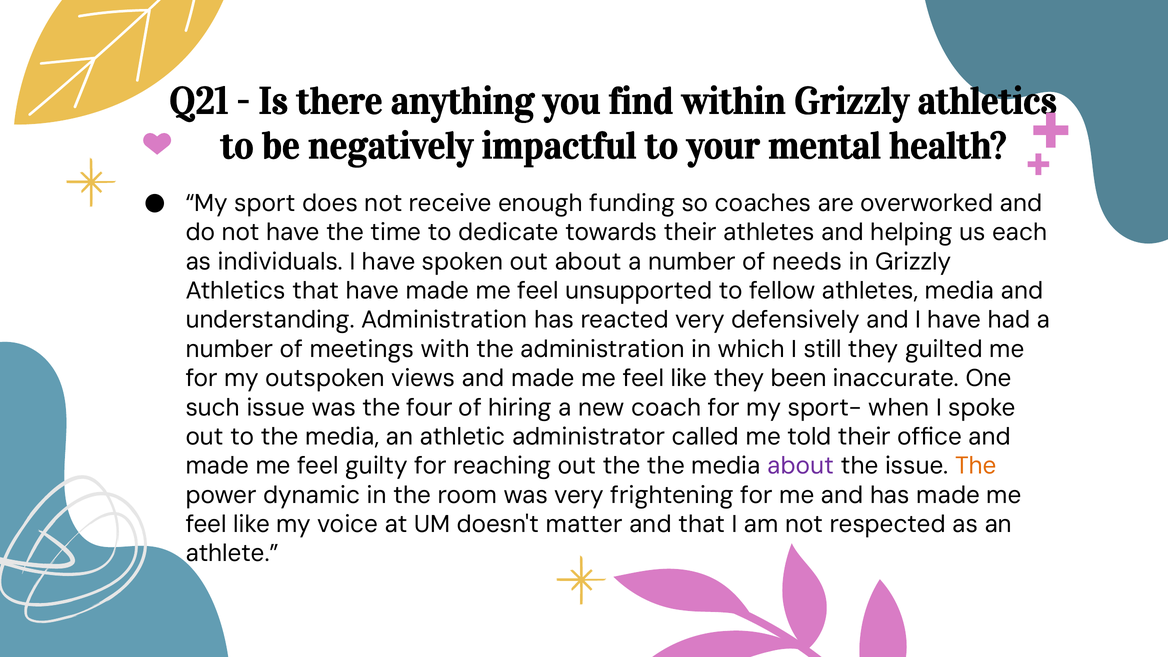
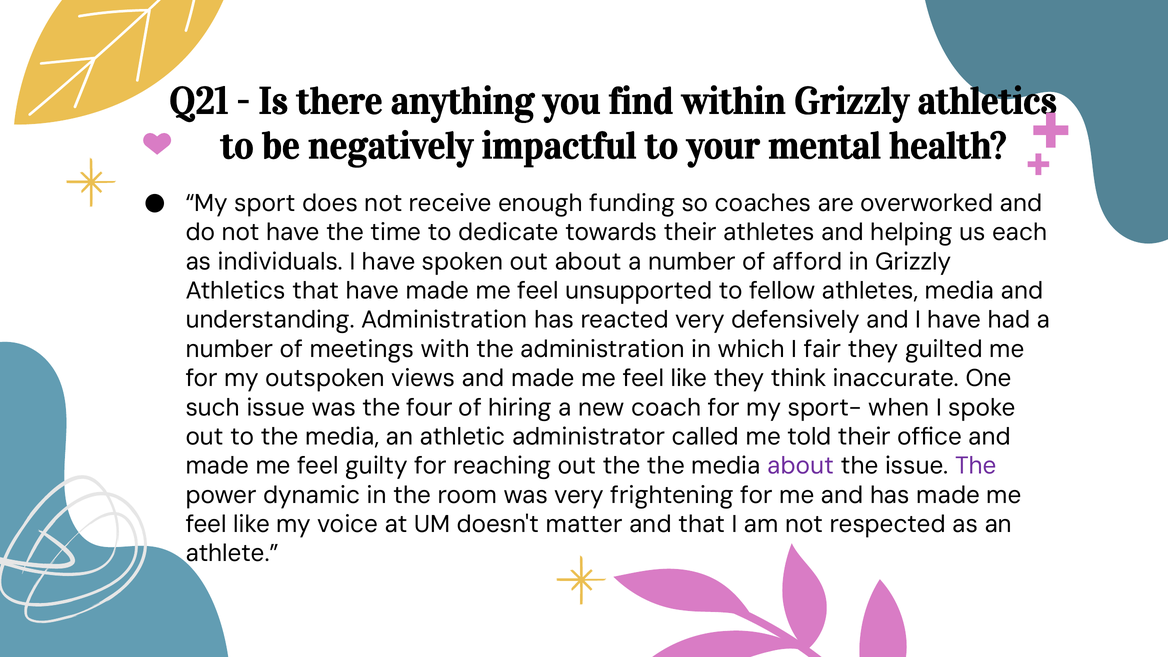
needs: needs -> afford (807, 261)
still: still -> fair (822, 349)
been: been -> think (799, 378)
The colour: orange -> purple (976, 466)
